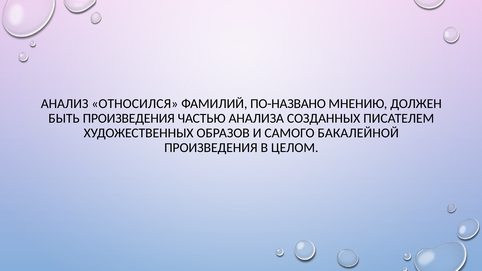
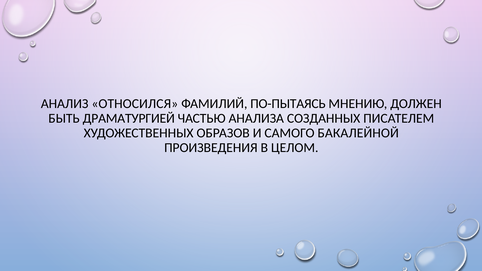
ПО-НАЗВАНО: ПО-НАЗВАНО -> ПО-ПЫТАЯСЬ (288, 104)
БЫТЬ ПРОИЗВЕДЕНИЯ: ПРОИЗВЕДЕНИЯ -> ДРАМАТУРГИЕЙ (129, 118)
